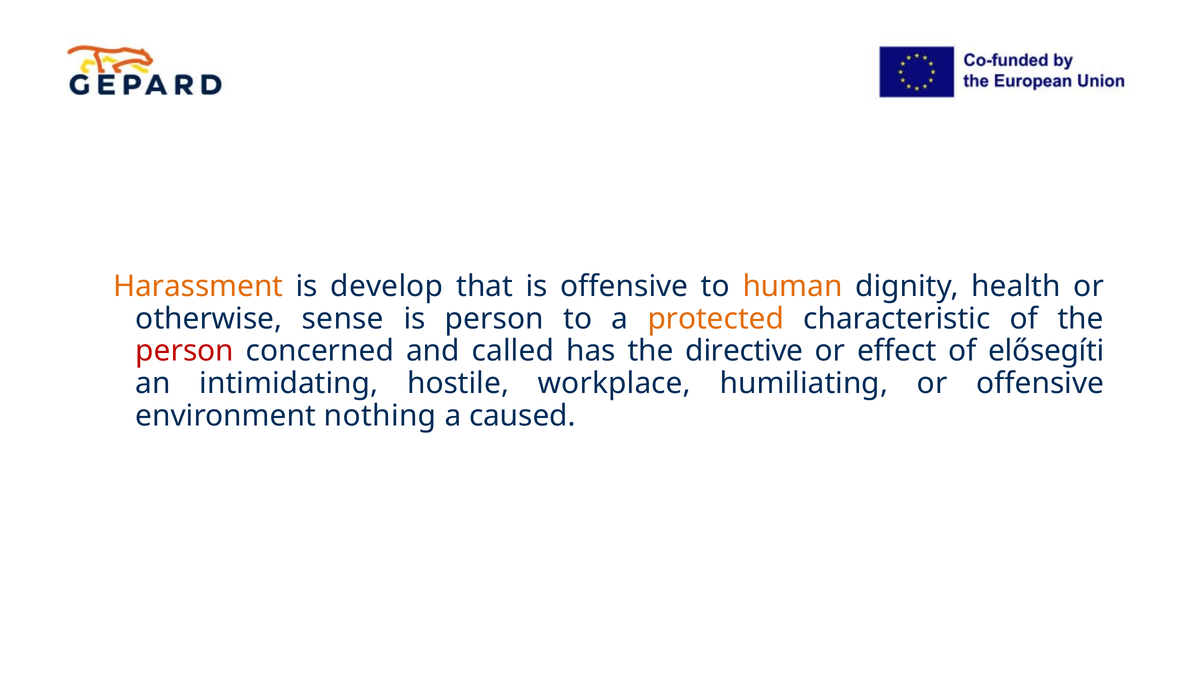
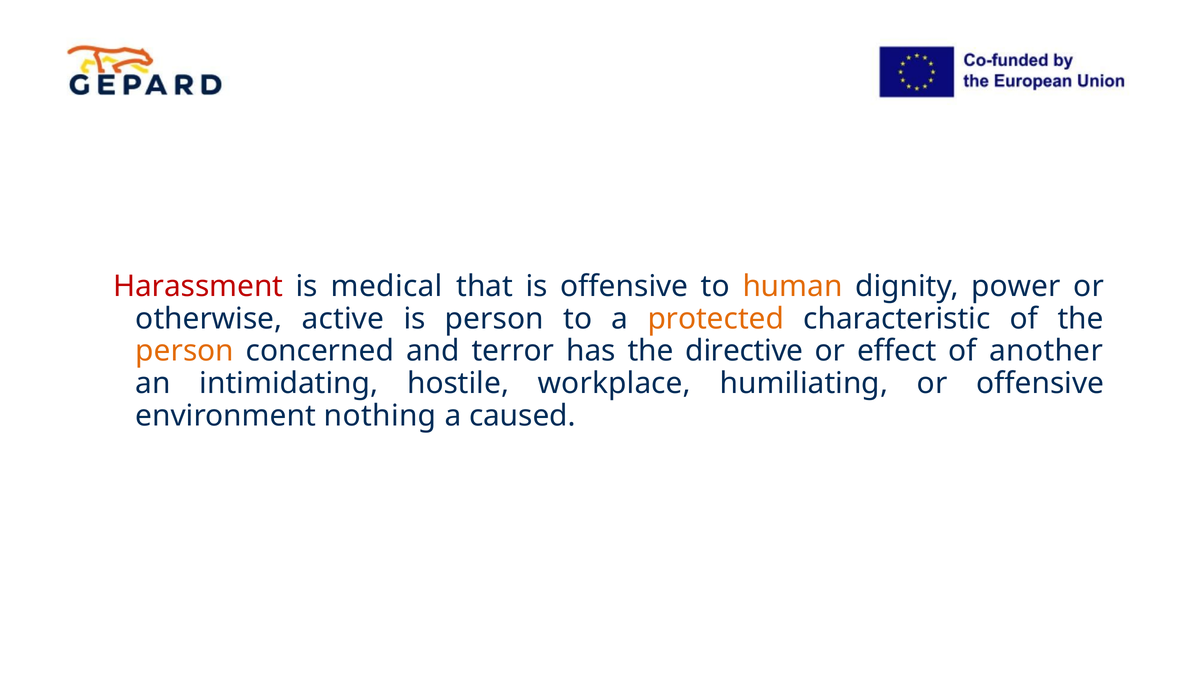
Harassment colour: orange -> red (198, 286)
develop: develop -> medical (387, 286)
health: health -> power (1016, 286)
sense: sense -> active (343, 319)
person colour: red -> orange (185, 351)
called: called -> terror (513, 351)
elősegíti: elősegíti -> another (1046, 351)
